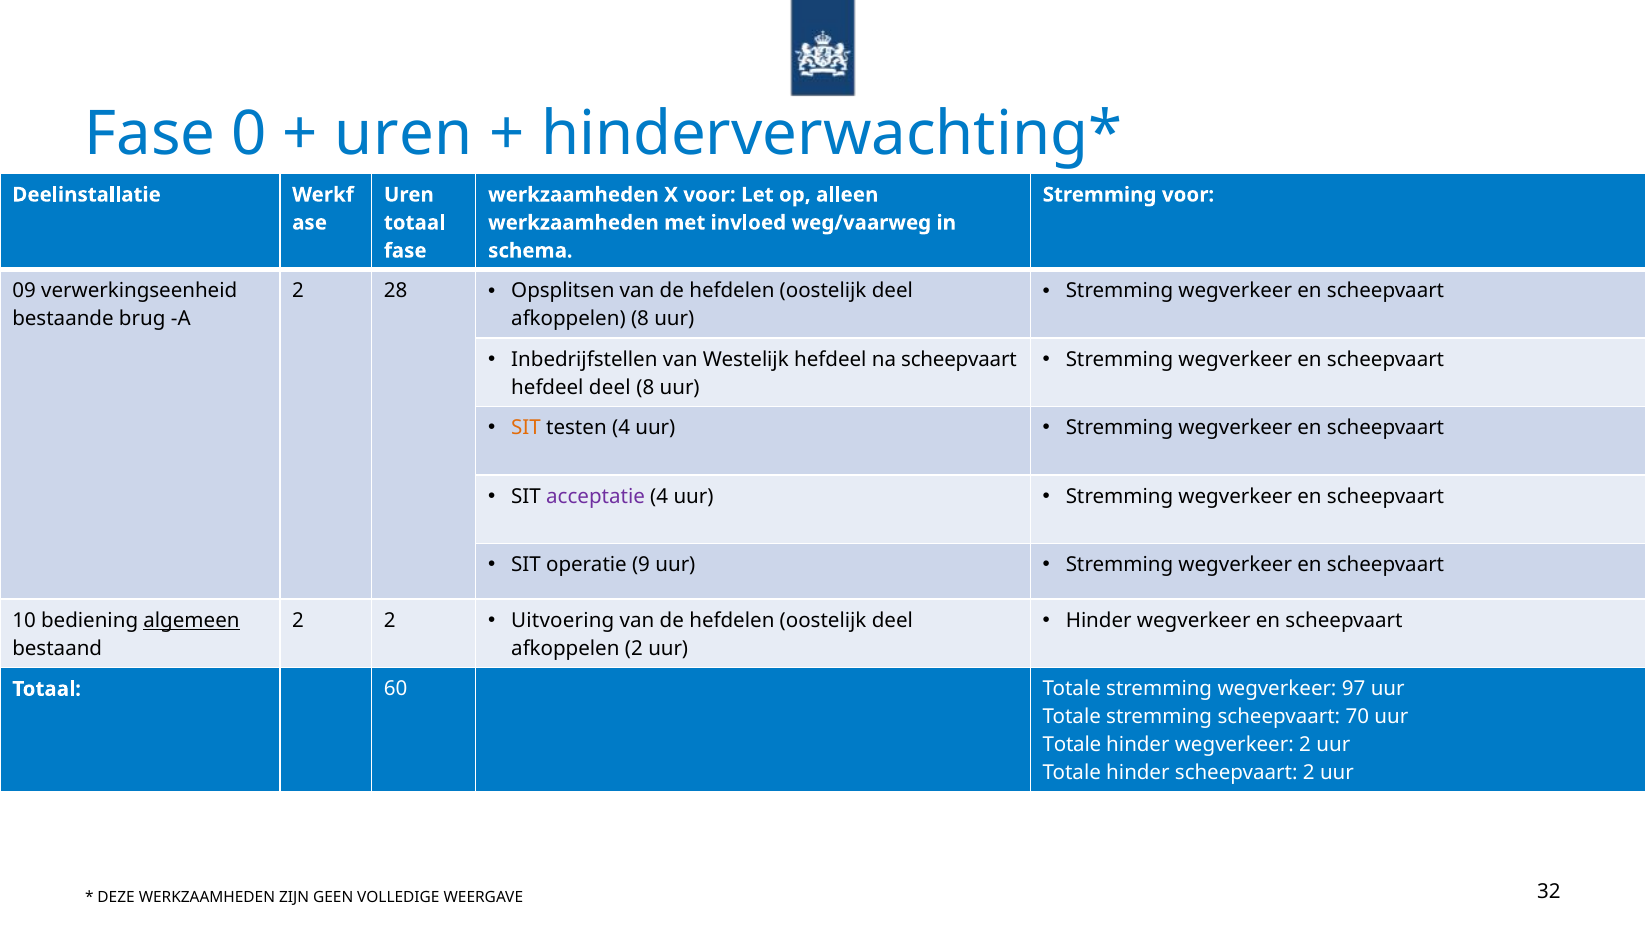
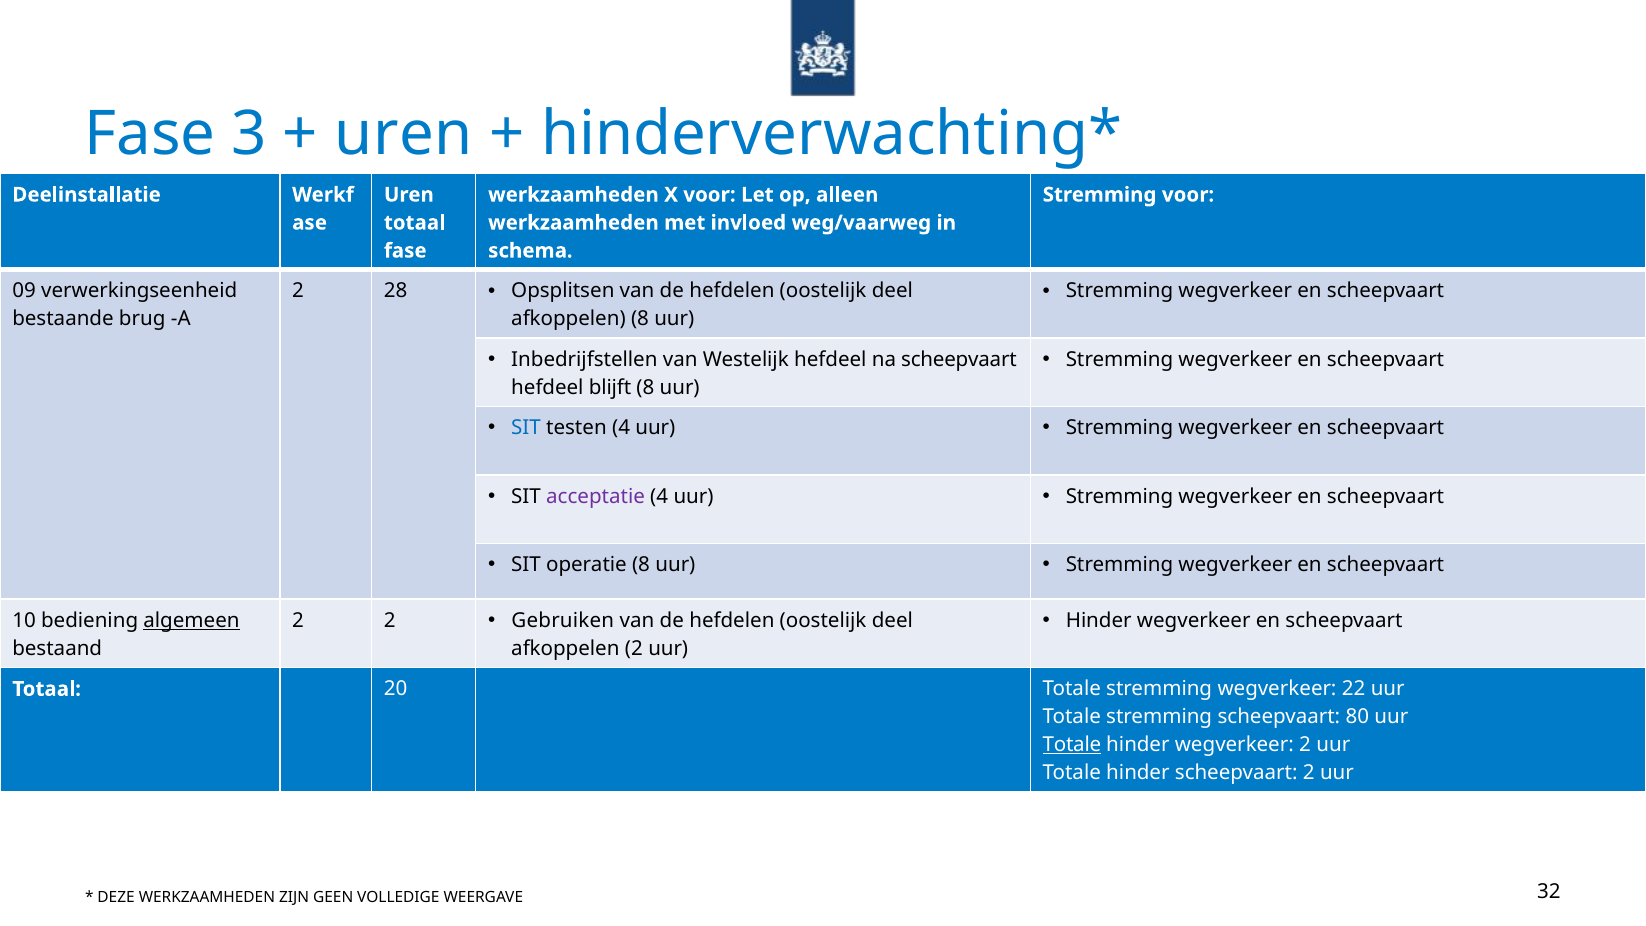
0: 0 -> 3 (249, 134)
hefdeel deel: deel -> blijft (610, 387)
SIT colour: orange -> blue (526, 428)
operatie 9: 9 -> 8 (641, 565)
Uitvoering: Uitvoering -> Gebruiken (563, 621)
60: 60 -> 20 (396, 689)
97: 97 -> 22 (1354, 689)
70: 70 -> 80 (1357, 717)
Totale underline: none -> present (1072, 745)
